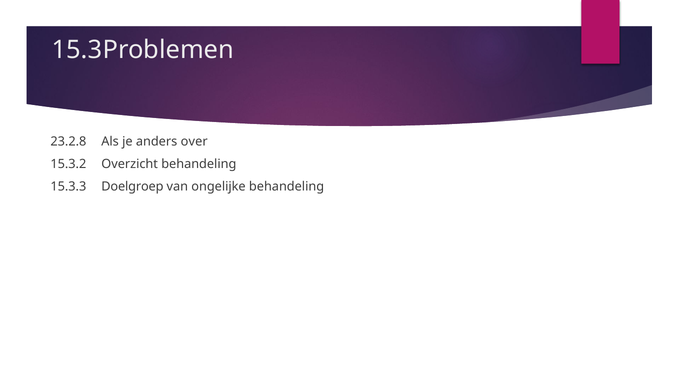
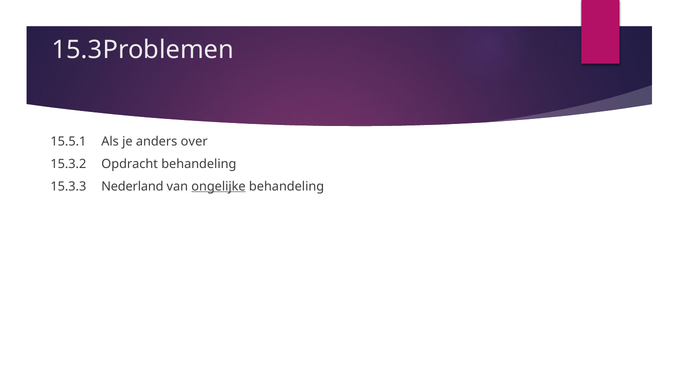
23.2.8: 23.2.8 -> 15.5.1 (68, 142)
Overzicht: Overzicht -> Opdracht (130, 164)
Doelgroep: Doelgroep -> Nederland (132, 186)
ongelijke underline: none -> present (219, 186)
